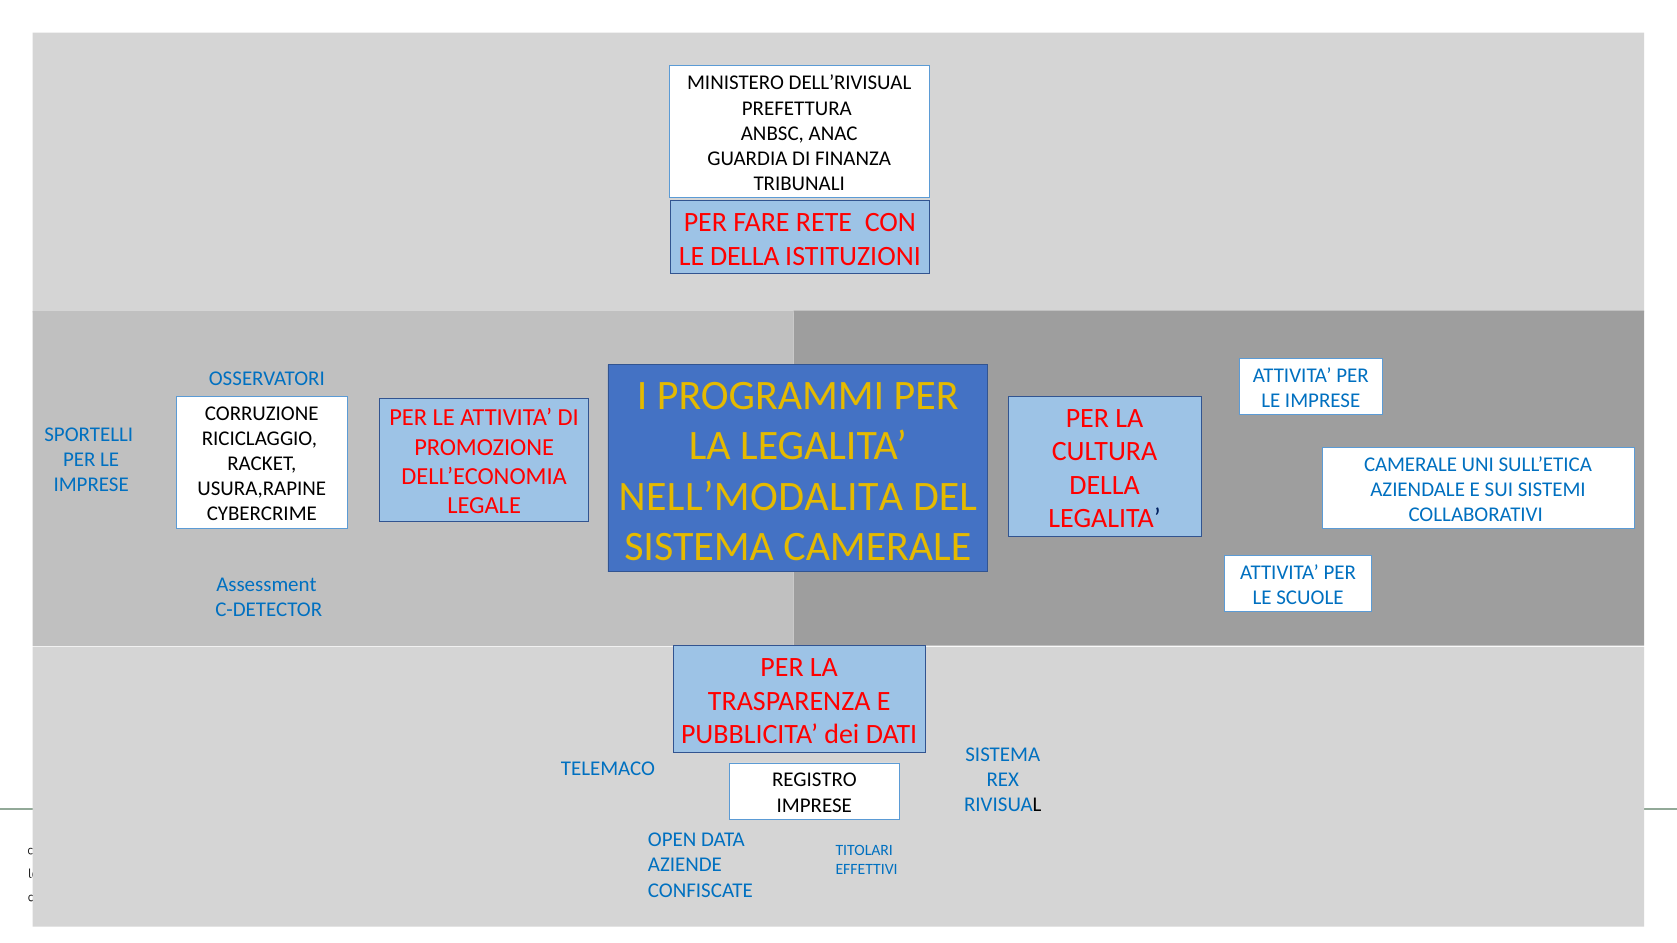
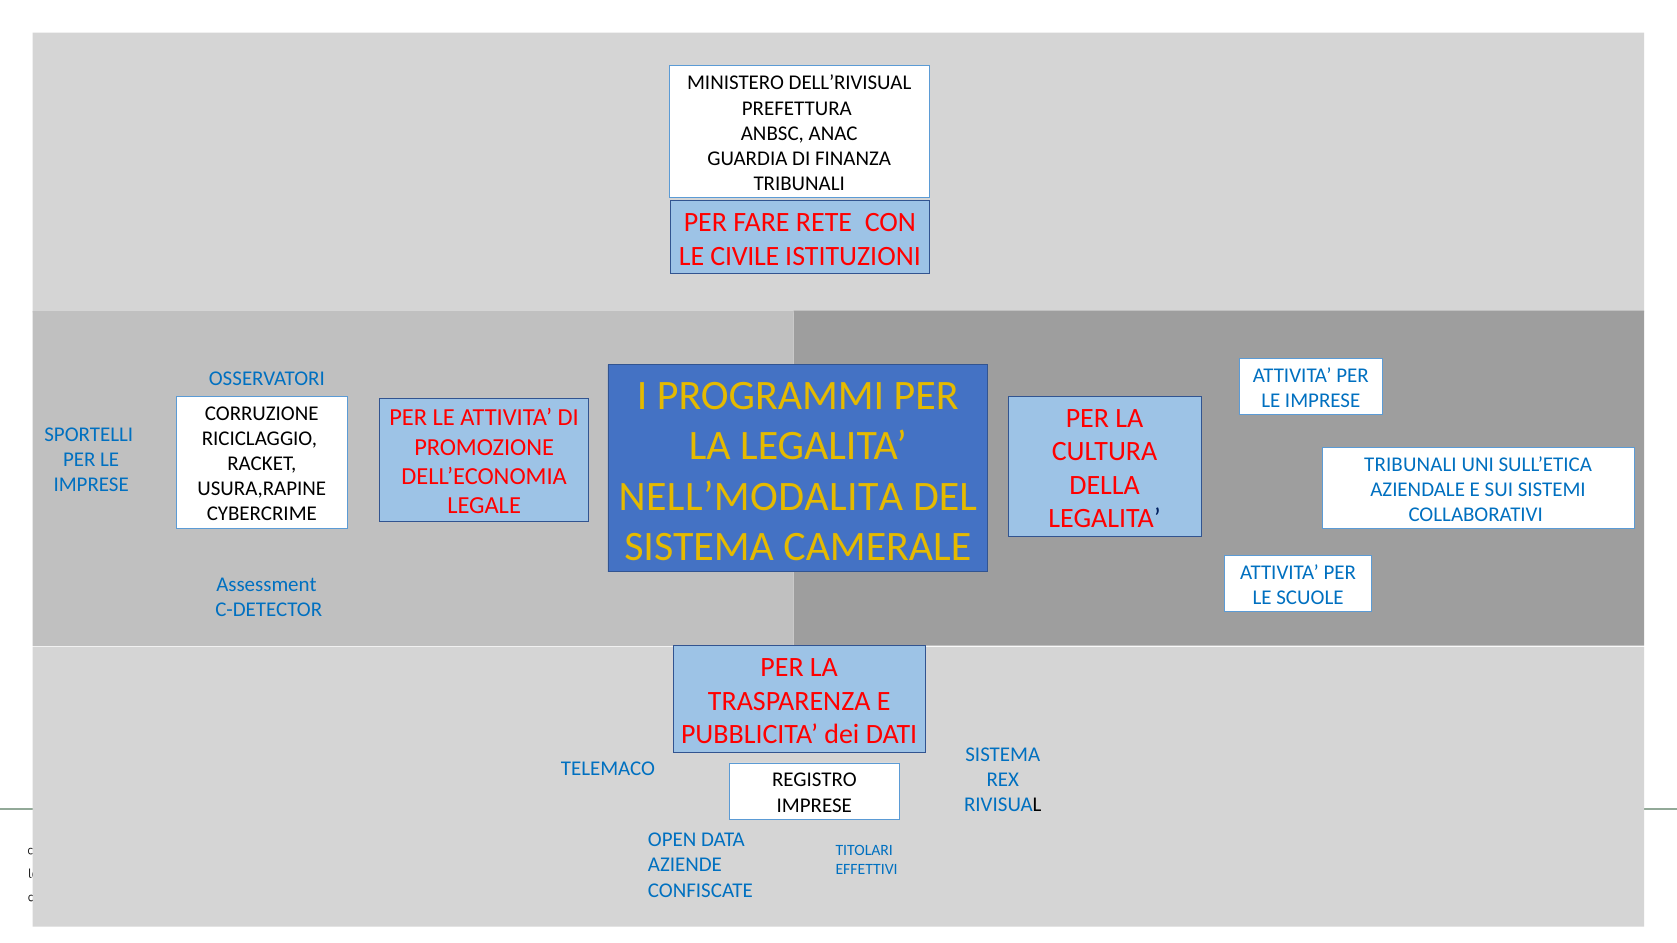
LE DELLA: DELLA -> CIVILE (745, 256)
CAMERALE: CAMERALE -> TRIBUNALI (1410, 464)
